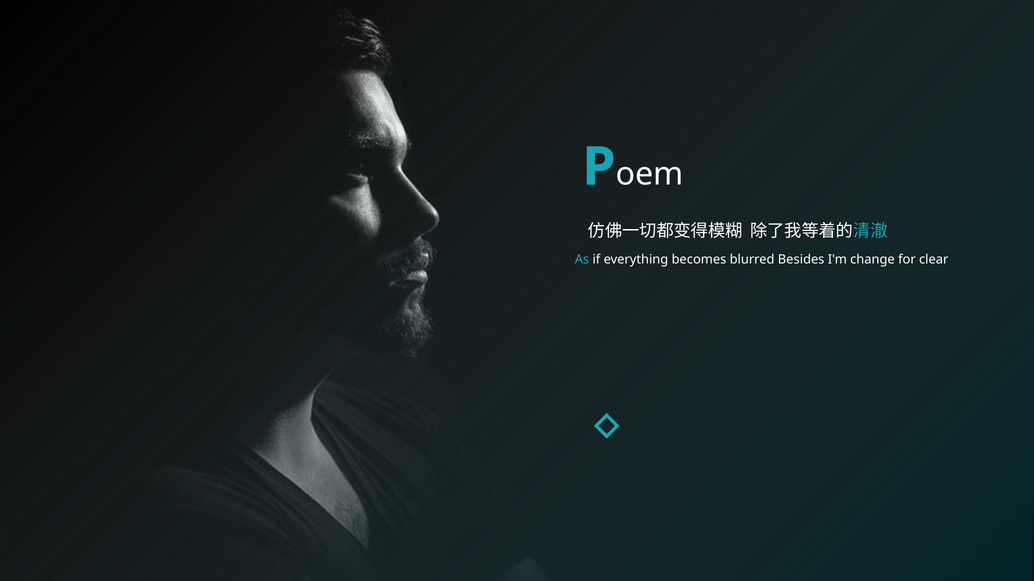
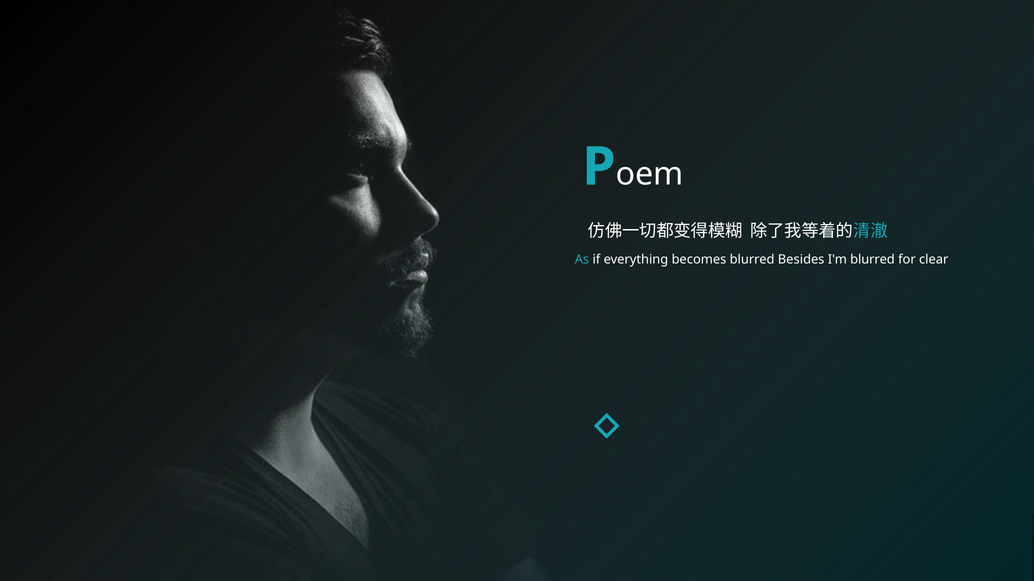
I'm change: change -> blurred (872, 260)
